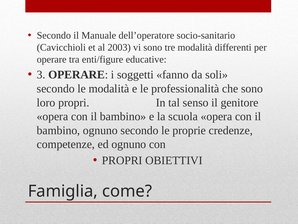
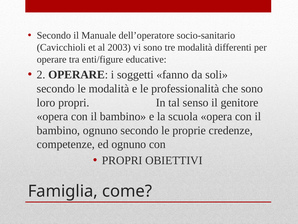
3: 3 -> 2 (41, 75)
